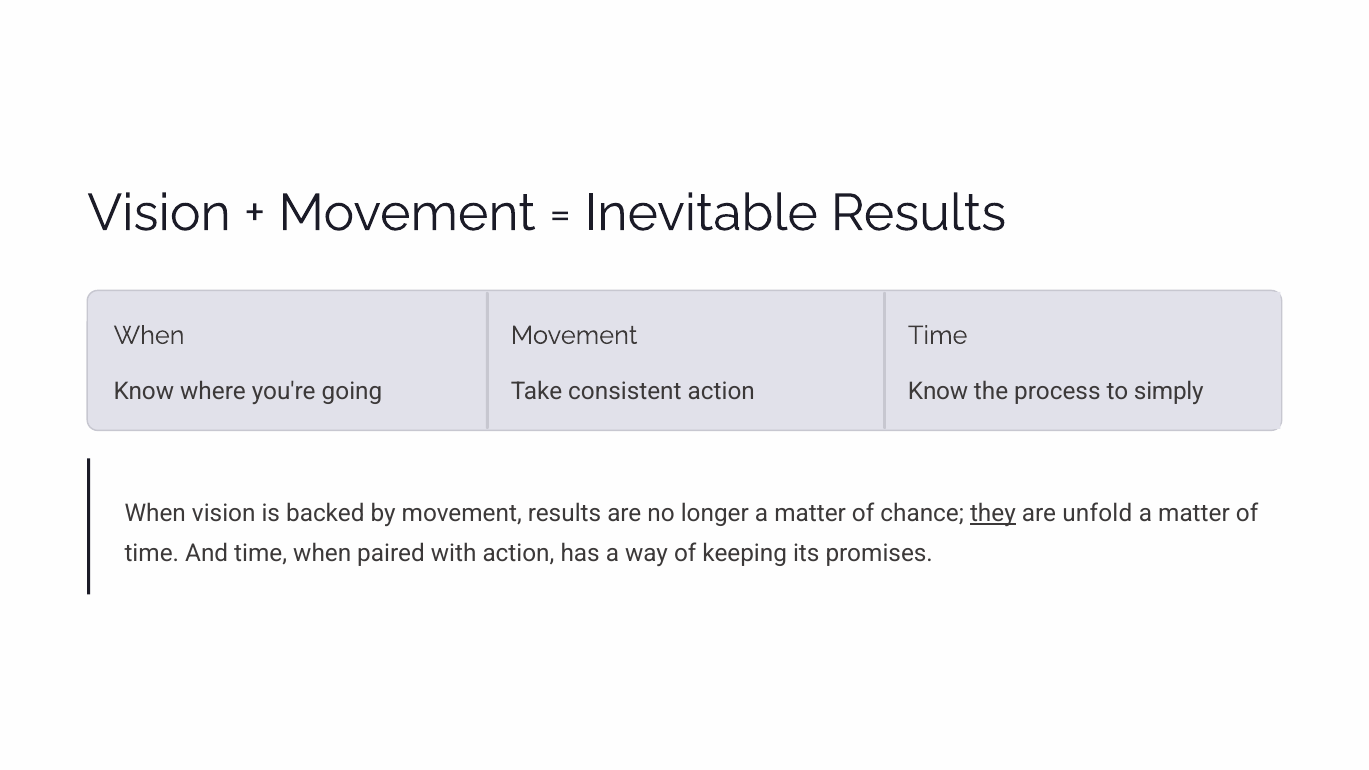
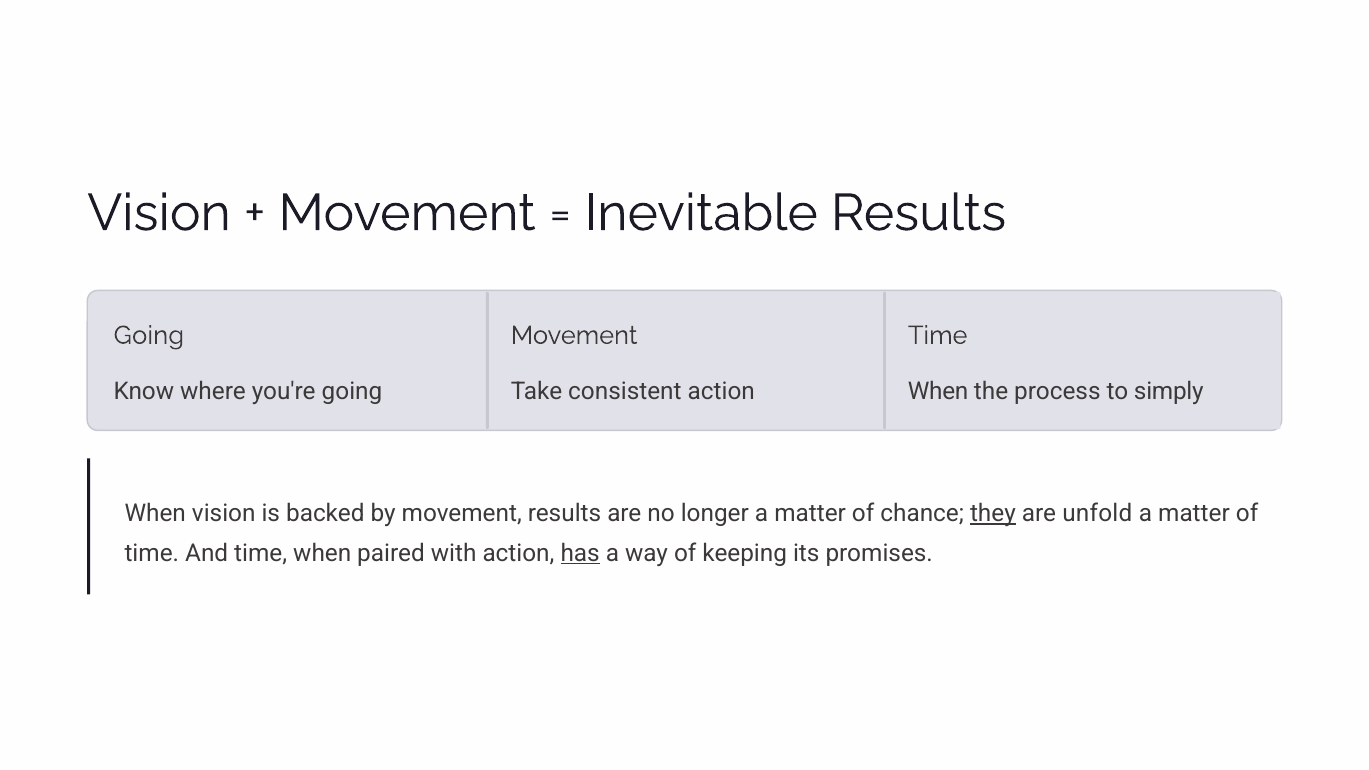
When: When -> Going (149, 335)
Know: Know -> When (938, 391)
has underline: none -> present (580, 553)
